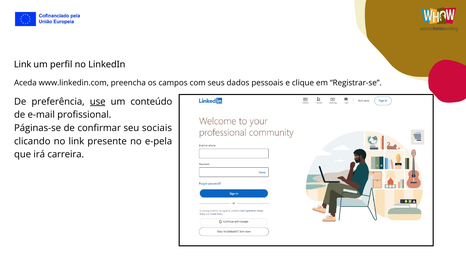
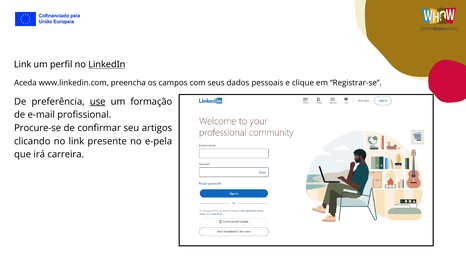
LinkedIn underline: none -> present (107, 65)
conteúdo: conteúdo -> formação (151, 102)
Páginas-se: Páginas-se -> Procure-se (38, 128)
sociais: sociais -> artigos (157, 128)
